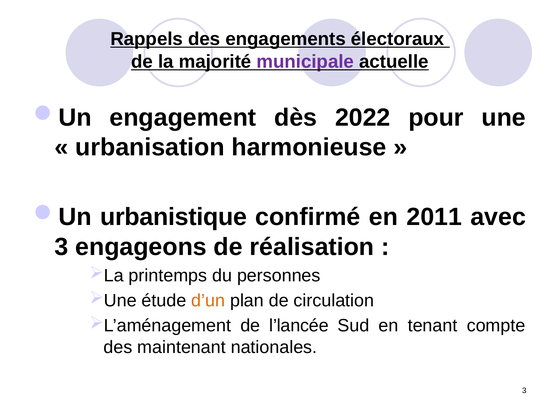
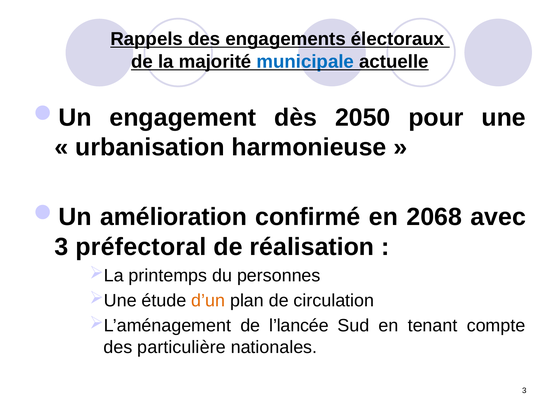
municipale colour: purple -> blue (305, 62)
2022: 2022 -> 2050 (363, 117)
urbanistique: urbanistique -> amélioration (174, 217)
2011: 2011 -> 2068 (434, 217)
engageons: engageons -> préfectoral (141, 247)
maintenant: maintenant -> particulière (182, 347)
